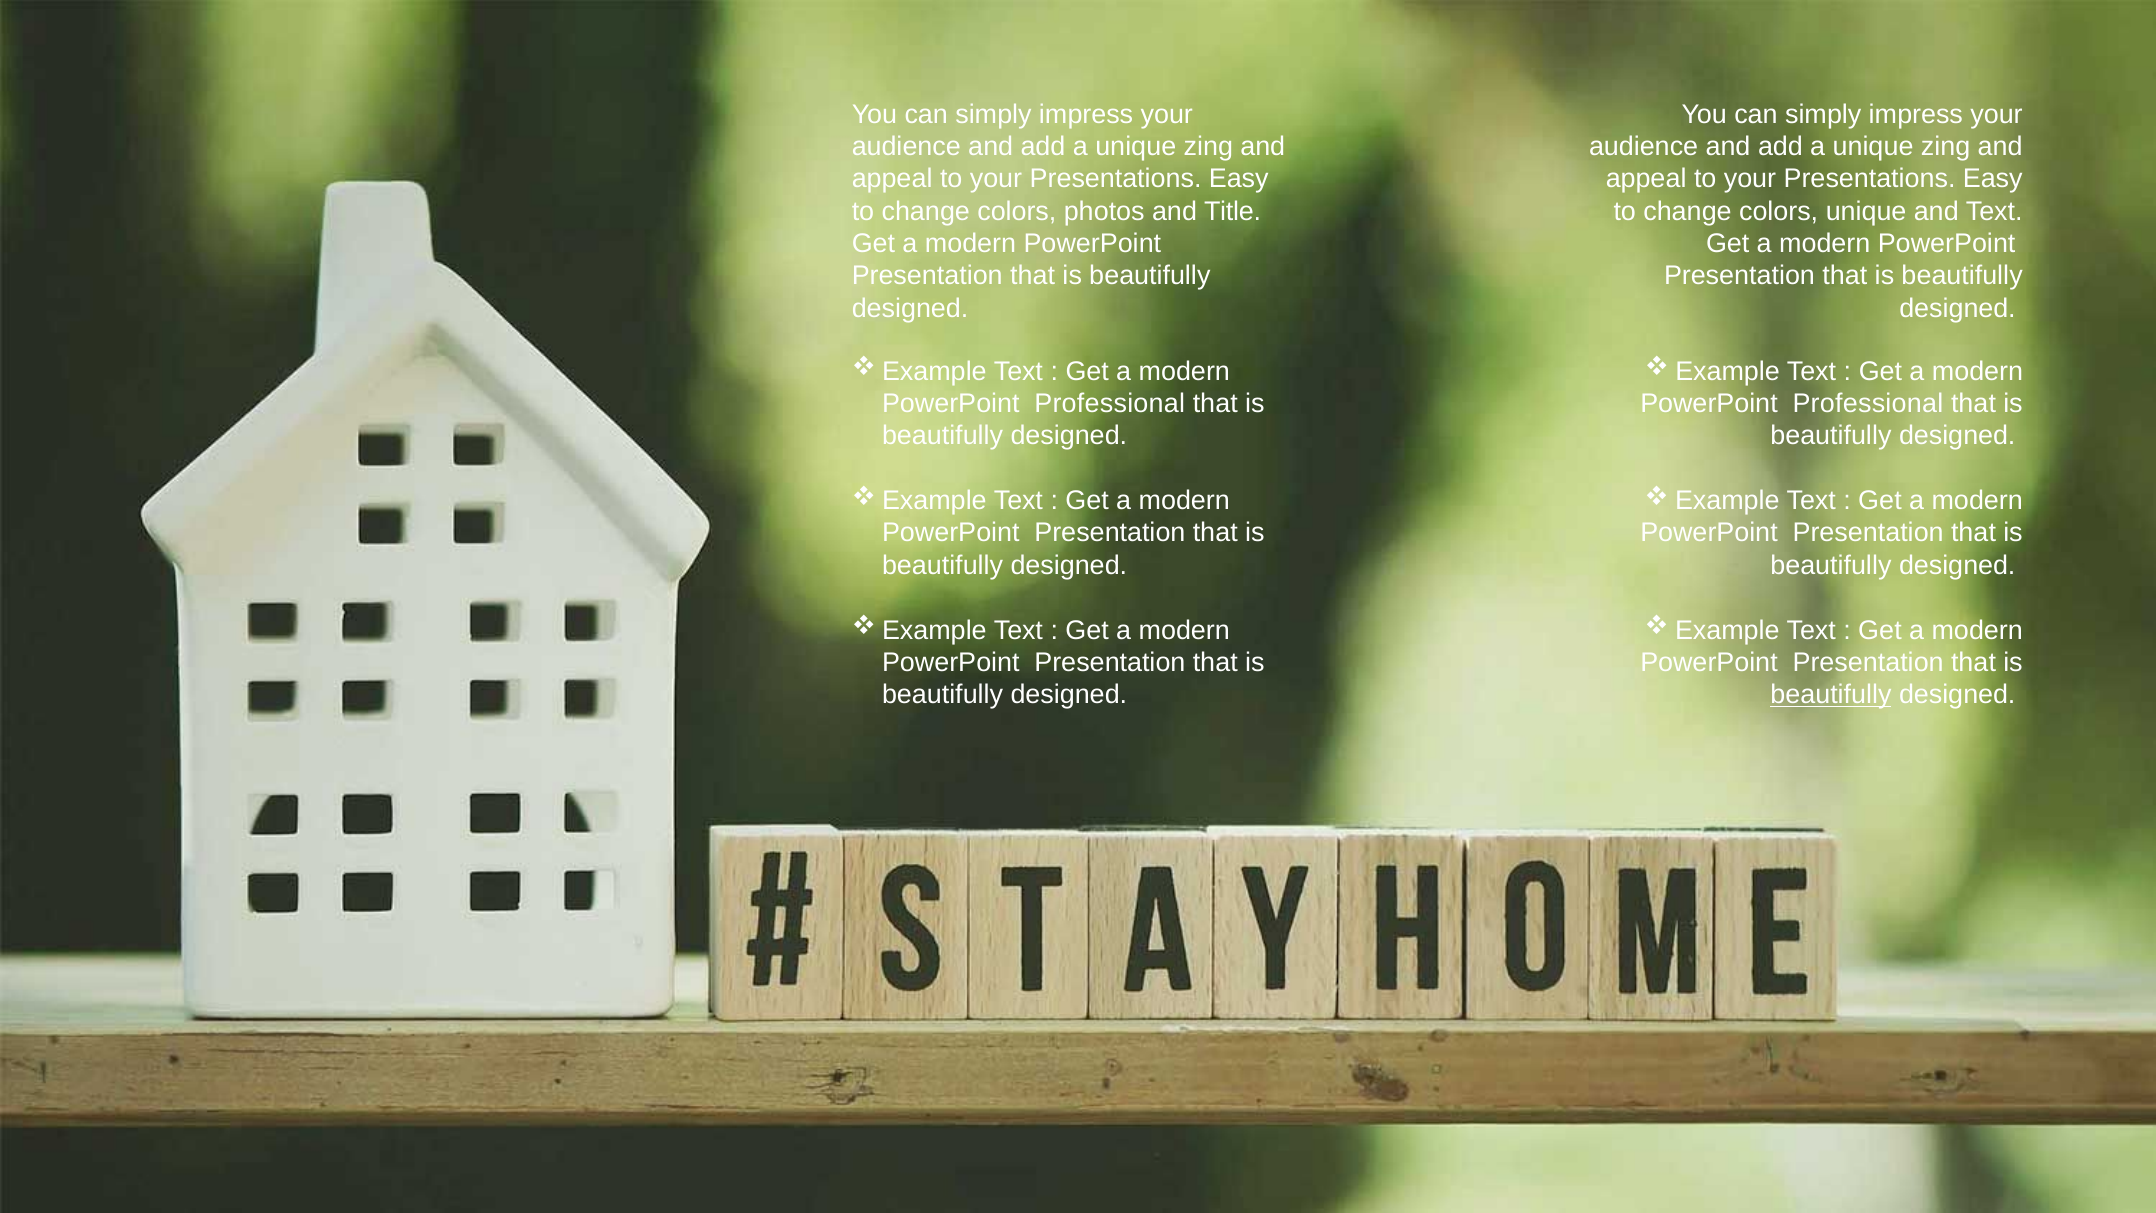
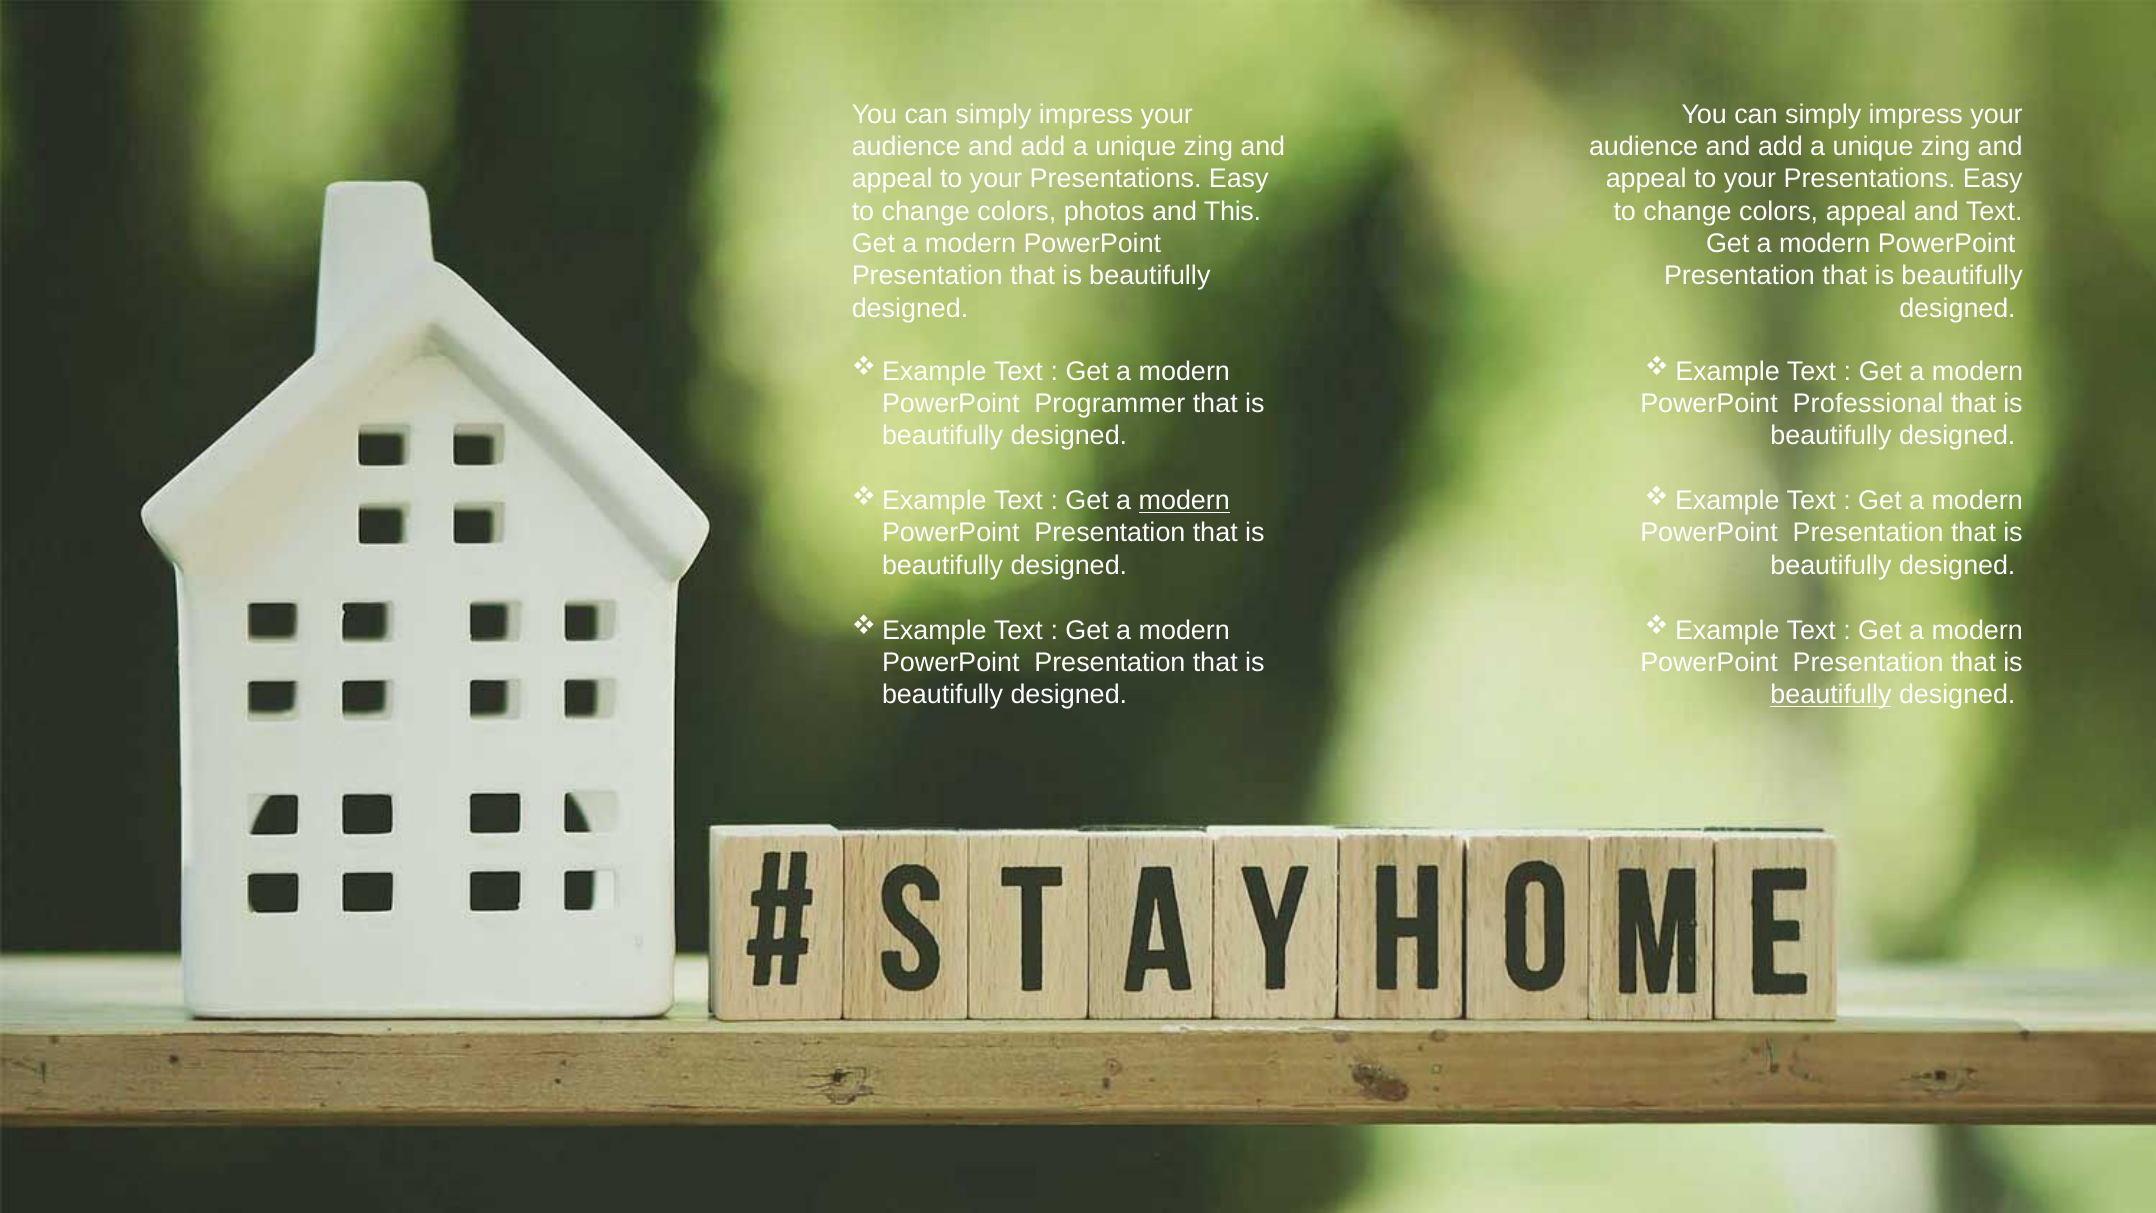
Title: Title -> This (1233, 211)
colors unique: unique -> appeal (1866, 211)
Professional: Professional -> Programmer (1110, 404)
modern underline: none -> present (1184, 501)
